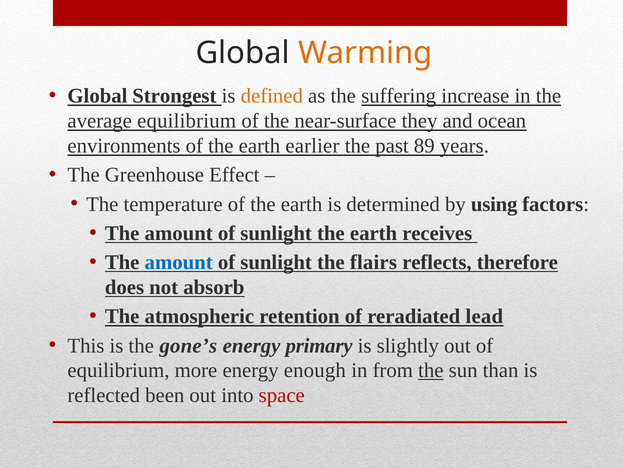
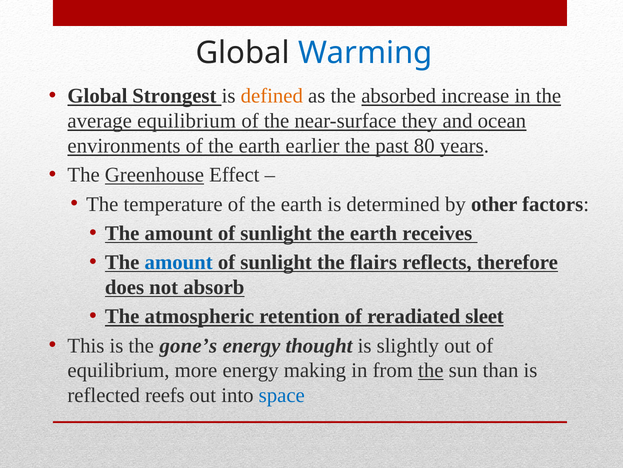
Warming colour: orange -> blue (365, 53)
suffering: suffering -> absorbed (399, 96)
89: 89 -> 80 (424, 146)
Greenhouse underline: none -> present (154, 175)
using: using -> other (494, 204)
lead: lead -> sleet (485, 316)
primary: primary -> thought (319, 345)
enough: enough -> making (315, 370)
been: been -> reefs (165, 395)
space colour: red -> blue (282, 395)
